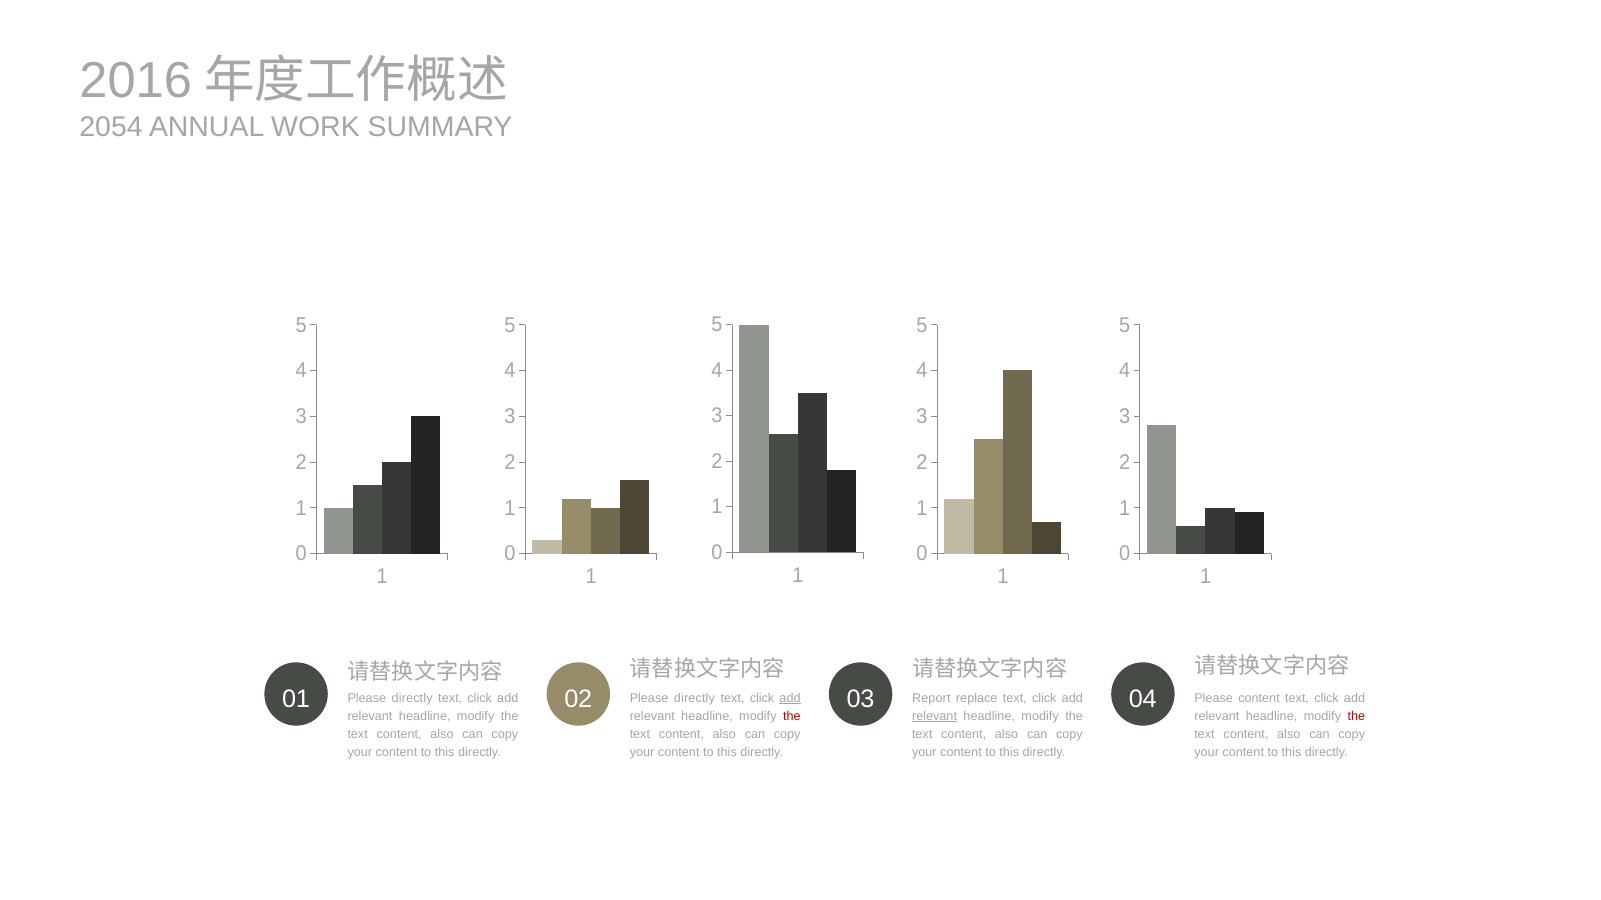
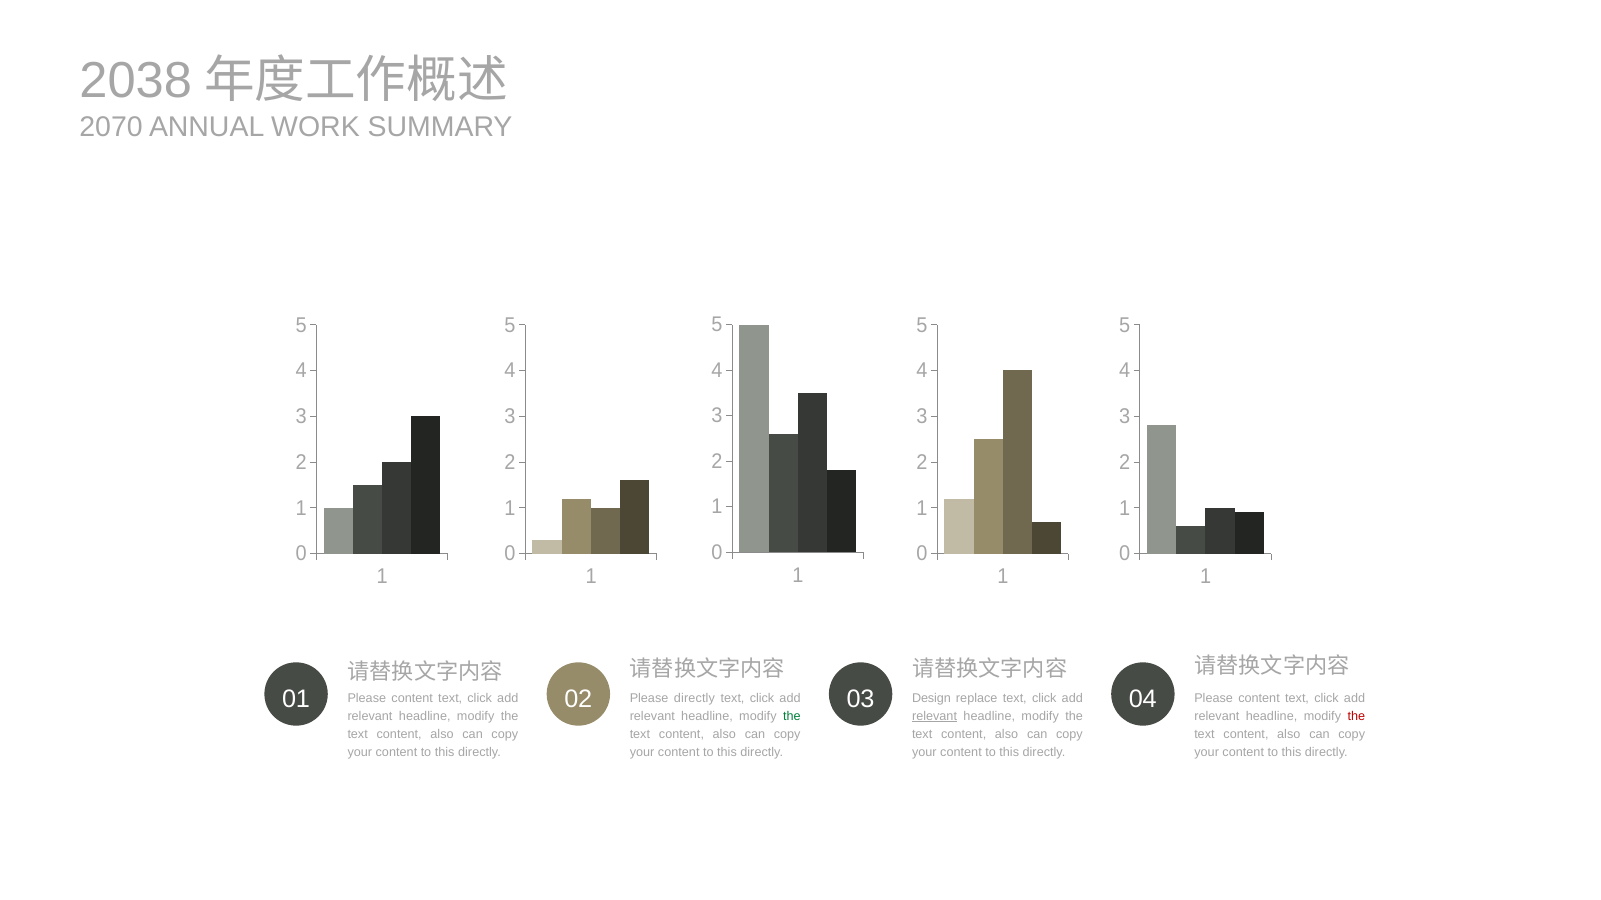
2016: 2016 -> 2038 (136, 81)
2054: 2054 -> 2070 (111, 127)
add underline: present -> none (790, 698)
Report: Report -> Design (931, 698)
directly: directly -> content (412, 698)
the colour: red -> green (792, 716)
